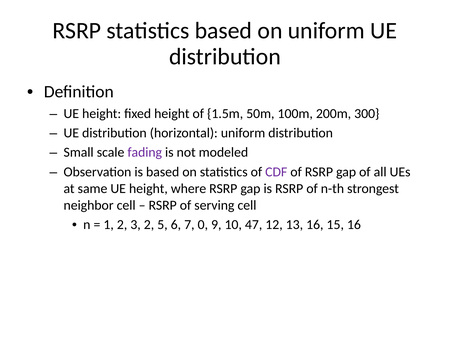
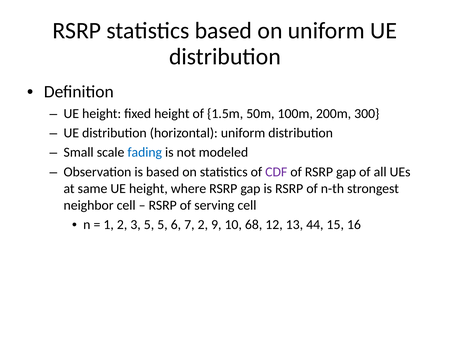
fading colour: purple -> blue (145, 153)
3 2: 2 -> 5 (149, 225)
7 0: 0 -> 2 (203, 225)
47: 47 -> 68 (254, 225)
13 16: 16 -> 44 (315, 225)
